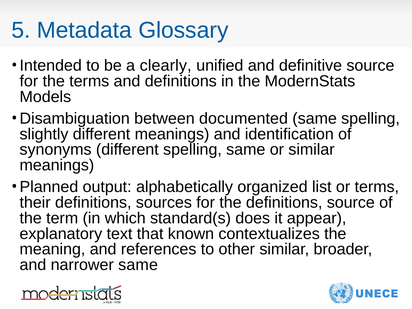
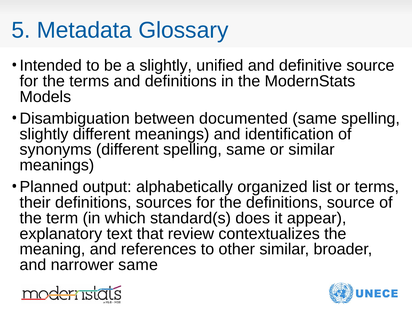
a clearly: clearly -> slightly (166, 66)
known: known -> review (191, 234)
